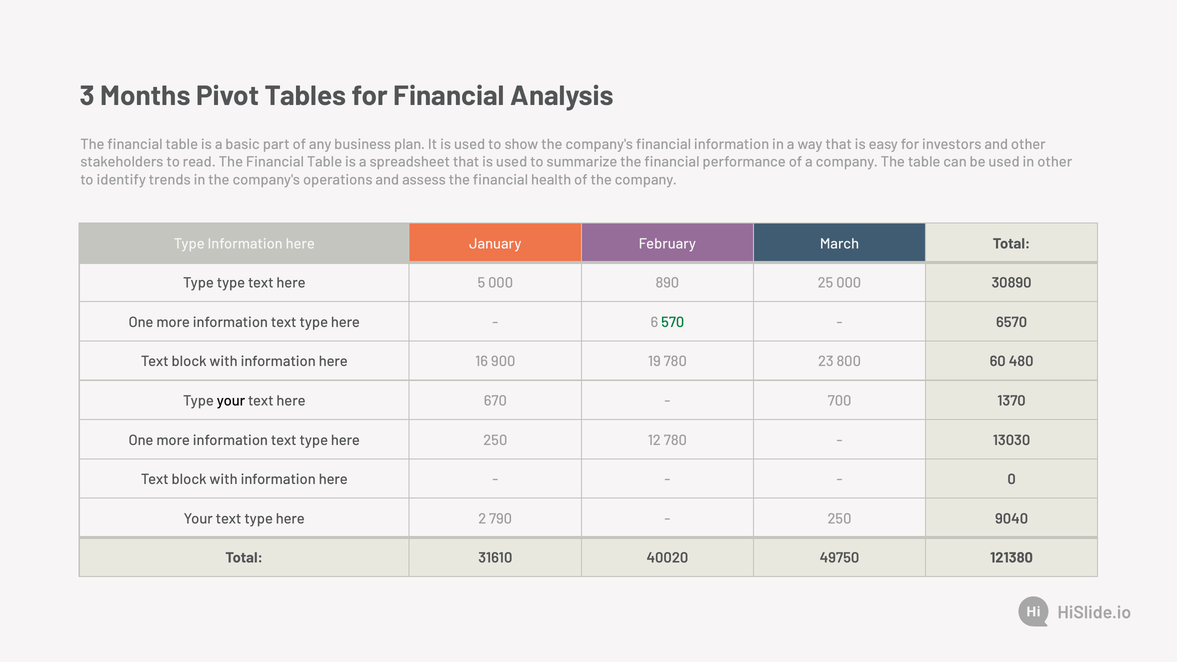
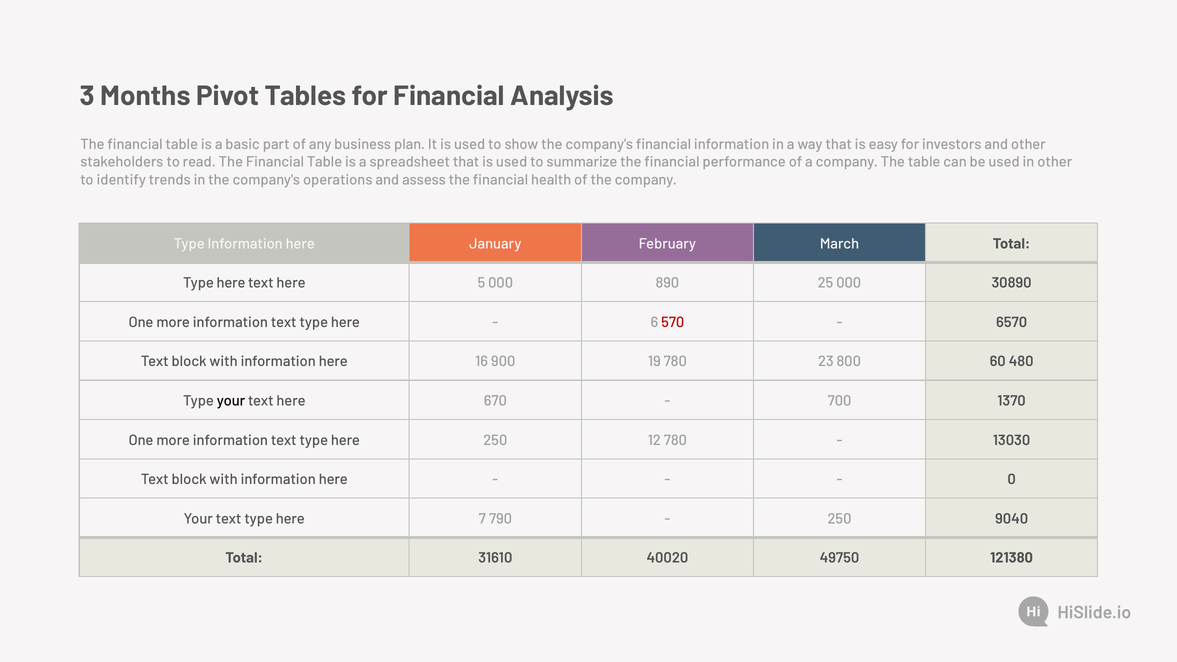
type: type -> here (231, 283)
570 colour: green -> red (673, 322)
2: 2 -> 7 (482, 519)
